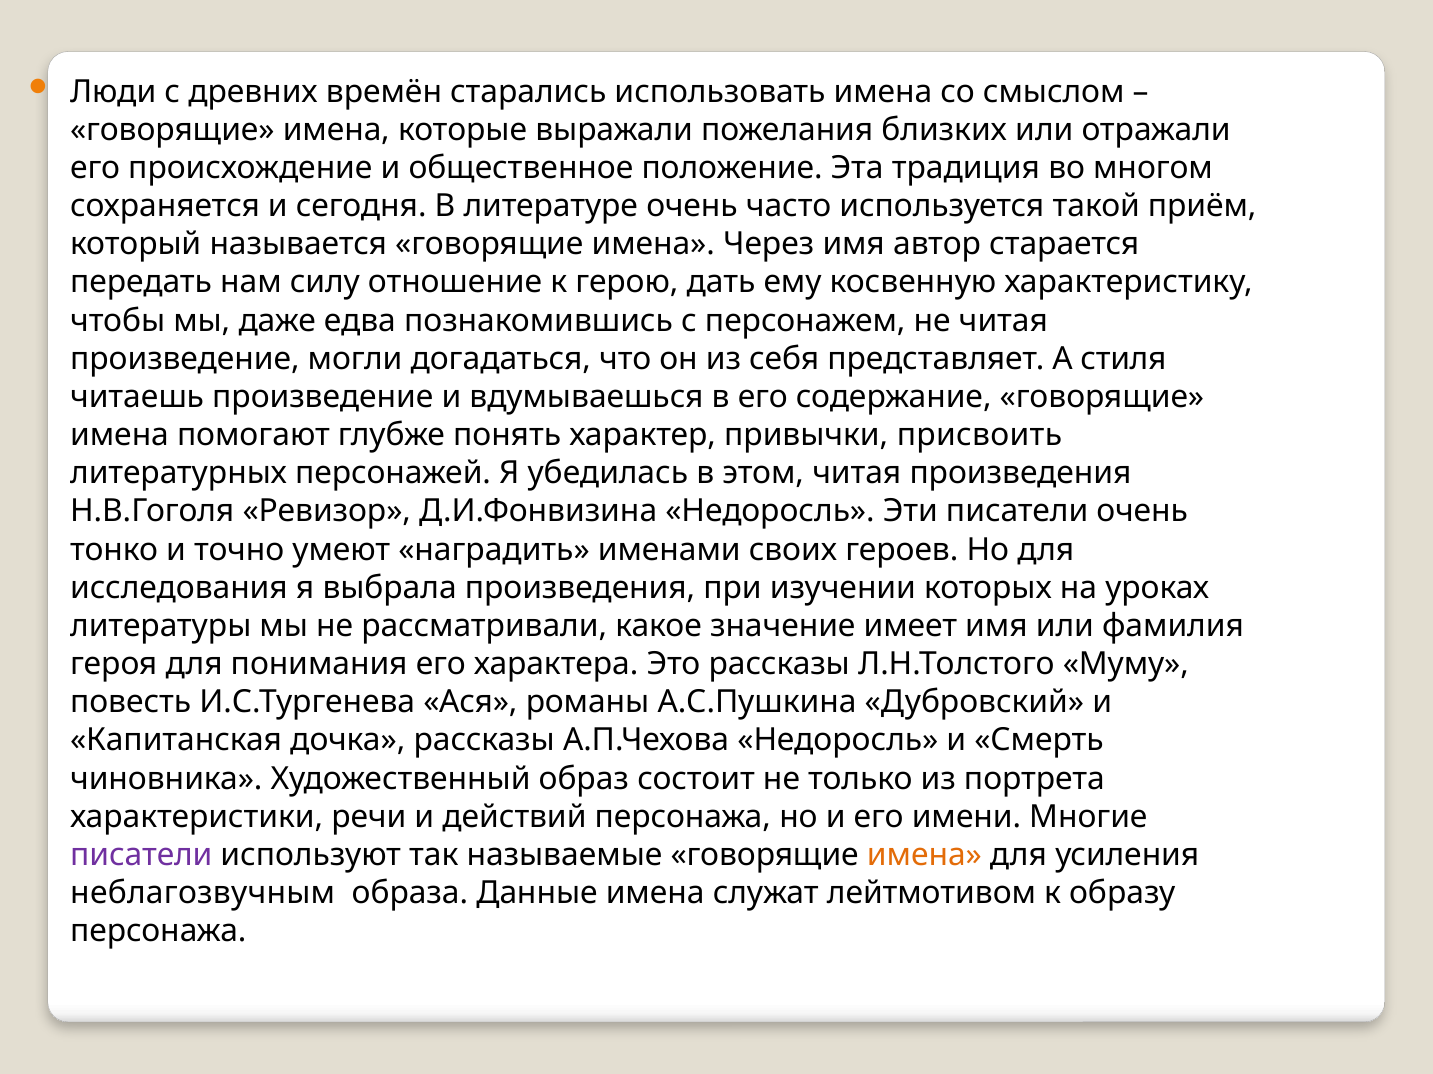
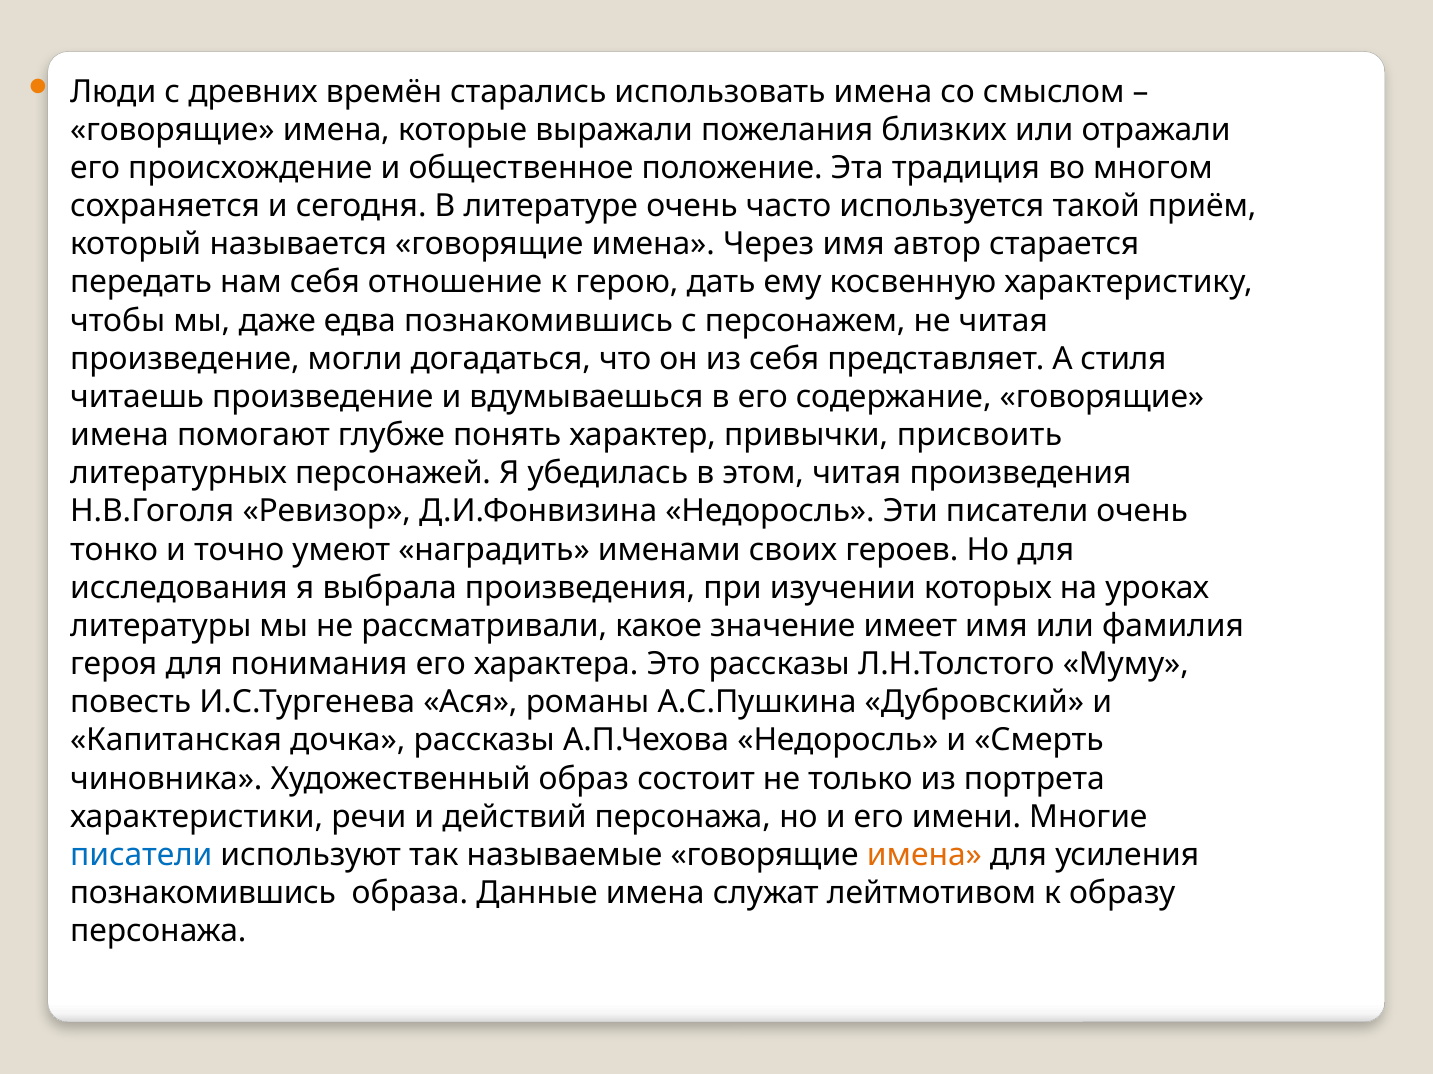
нам силу: силу -> себя (325, 283)
писатели colour: purple -> blue (141, 856)
неблагозвучным: неблагозвучным -> познакомившись (203, 894)
